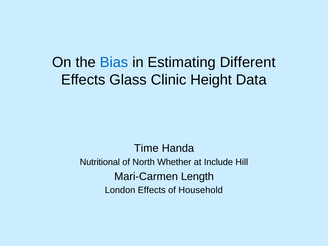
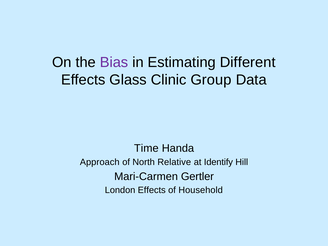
Bias colour: blue -> purple (114, 62)
Height: Height -> Group (211, 80)
Nutritional: Nutritional -> Approach (100, 162)
Whether: Whether -> Relative (174, 162)
Include: Include -> Identify (218, 162)
Length: Length -> Gertler (197, 176)
